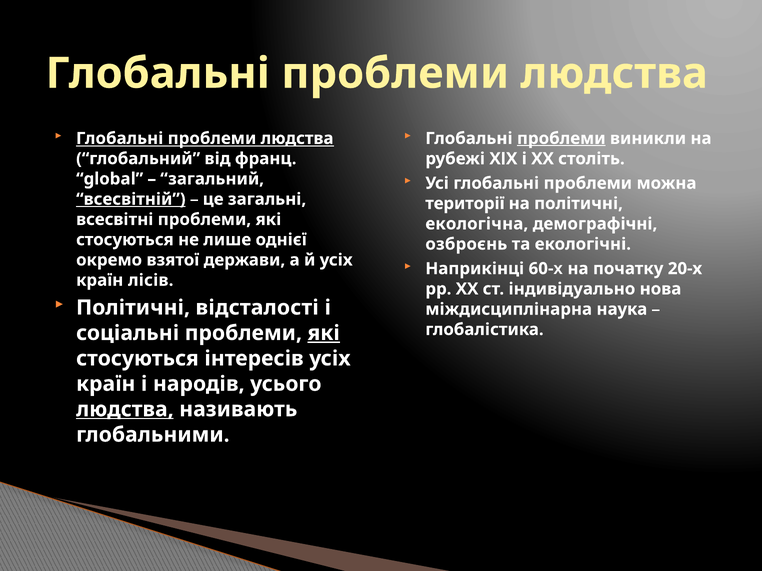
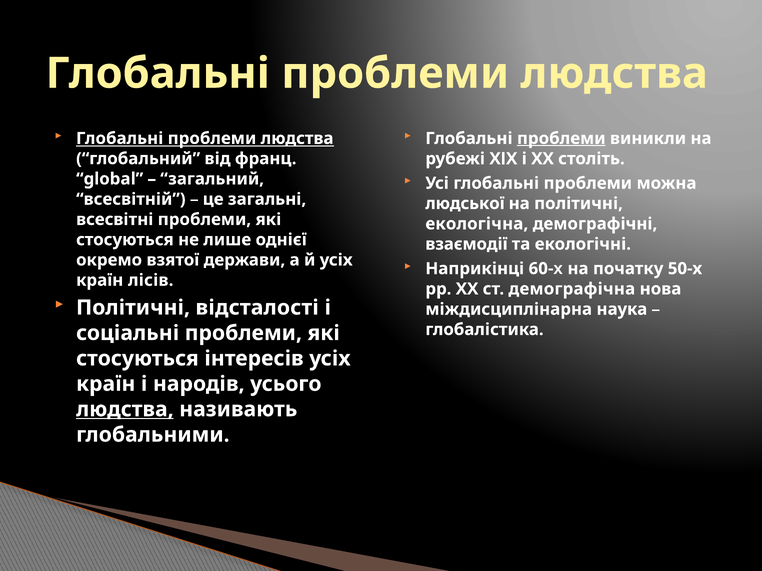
всесвітній underline: present -> none (131, 199)
території: території -> людської (465, 204)
озброєнь: озброєнь -> взаємодії (466, 244)
20-х: 20-х -> 50-х (685, 269)
індивідуально: індивідуально -> демографічна (572, 289)
які underline: present -> none (324, 333)
